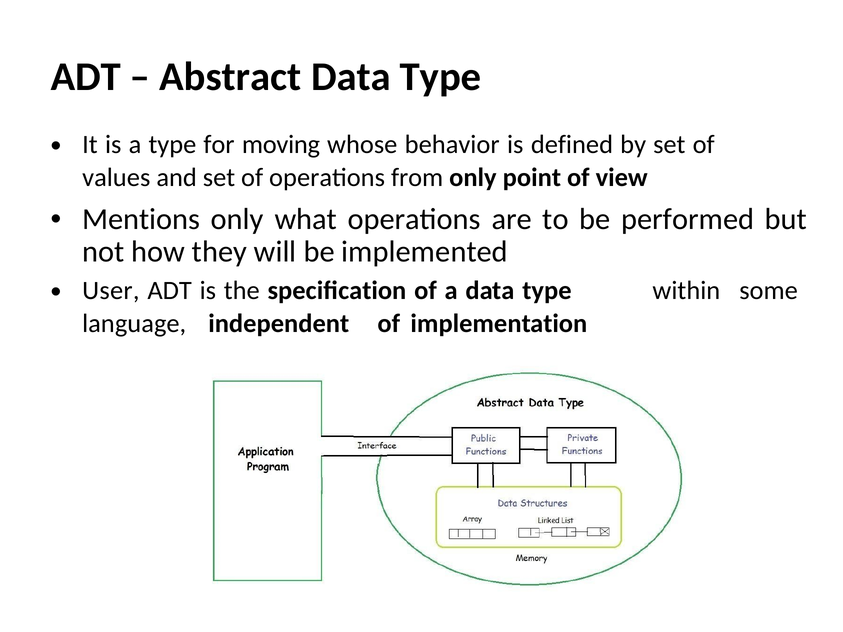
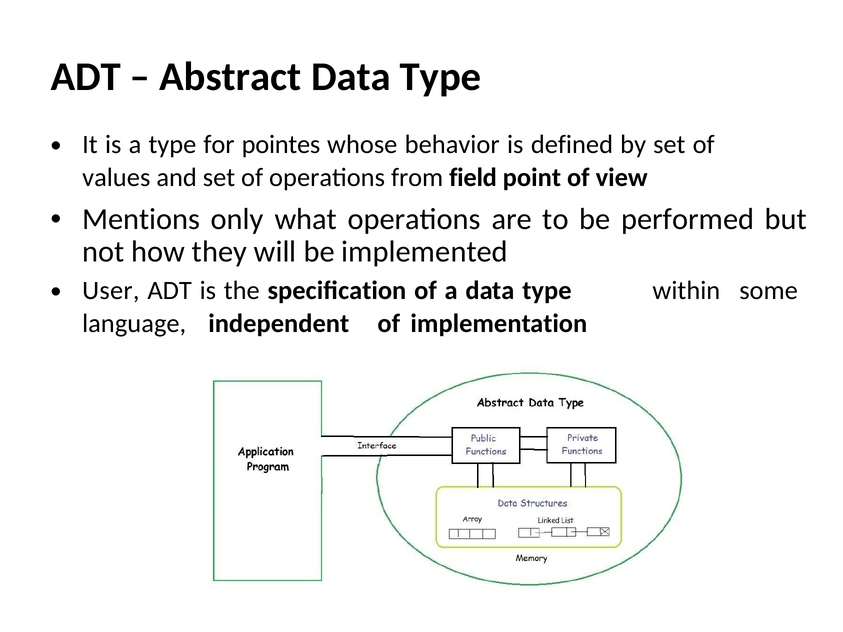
moving: moving -> pointes (281, 144)
from only: only -> field (473, 177)
